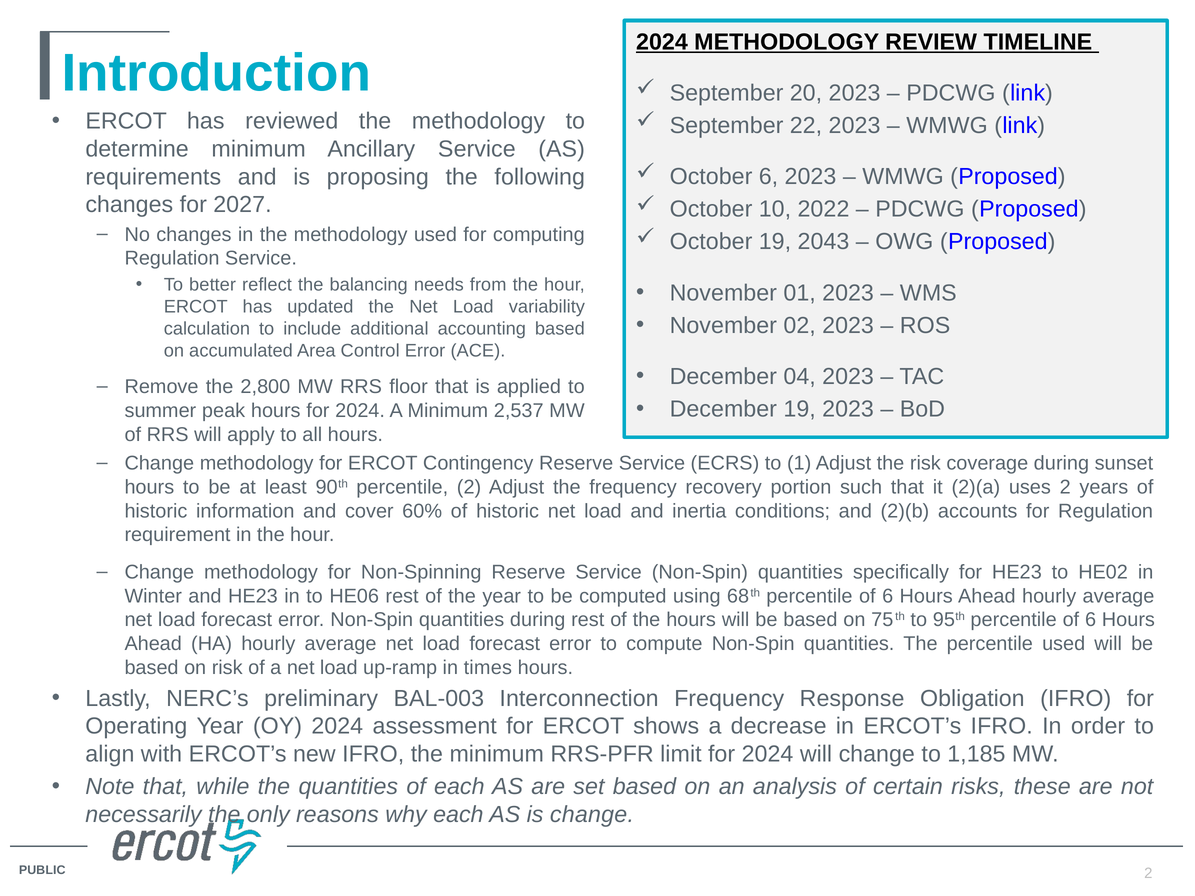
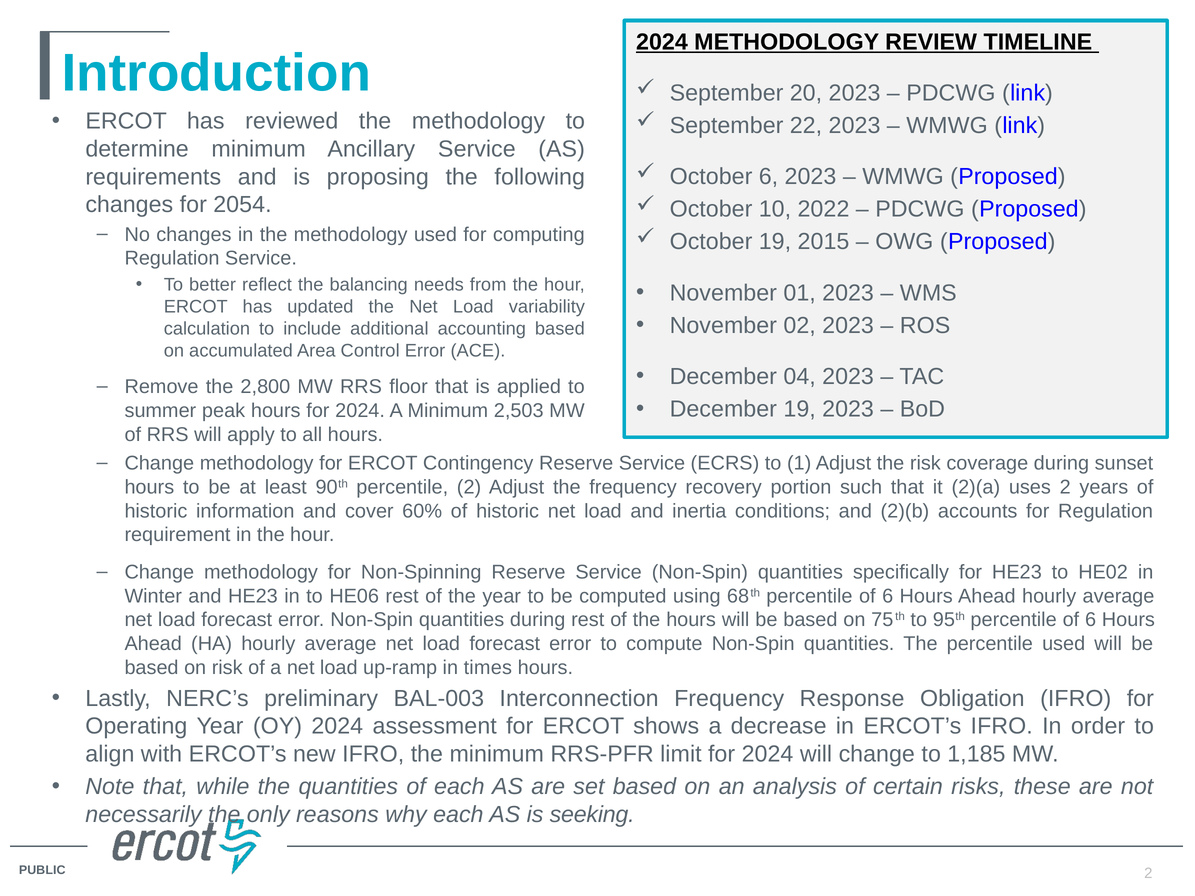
2027: 2027 -> 2054 (242, 205)
2043: 2043 -> 2015 (823, 242)
2,537: 2,537 -> 2,503 (519, 411)
is change: change -> seeking (592, 815)
